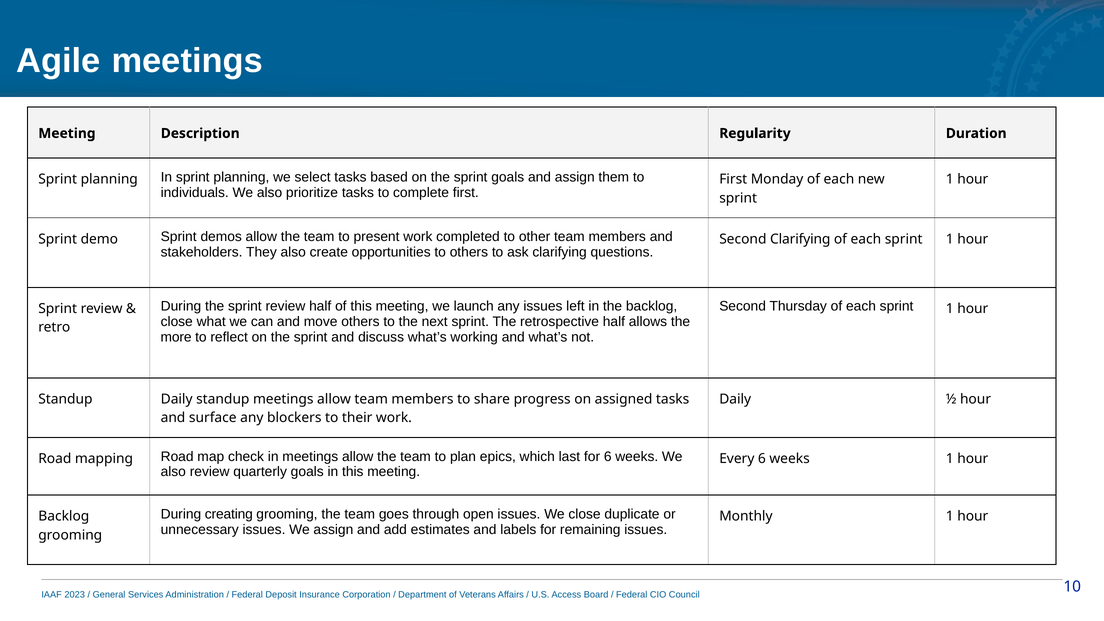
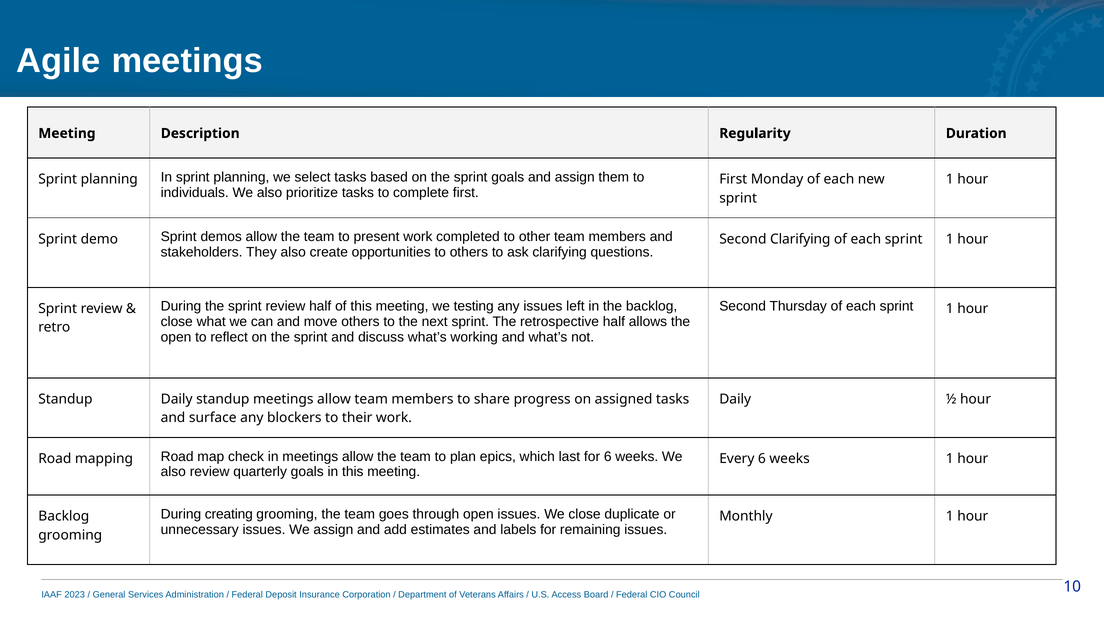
launch: launch -> testing (474, 306)
more: more -> open (176, 337)
